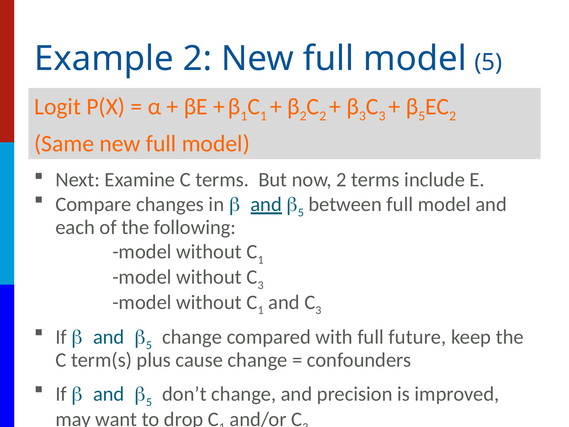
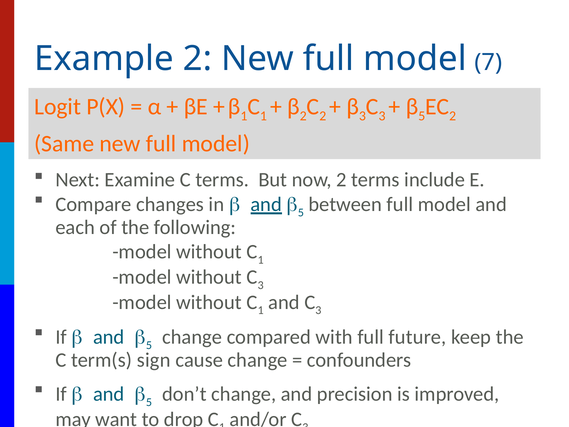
model 5: 5 -> 7 (488, 62)
plus: plus -> sign (154, 360)
